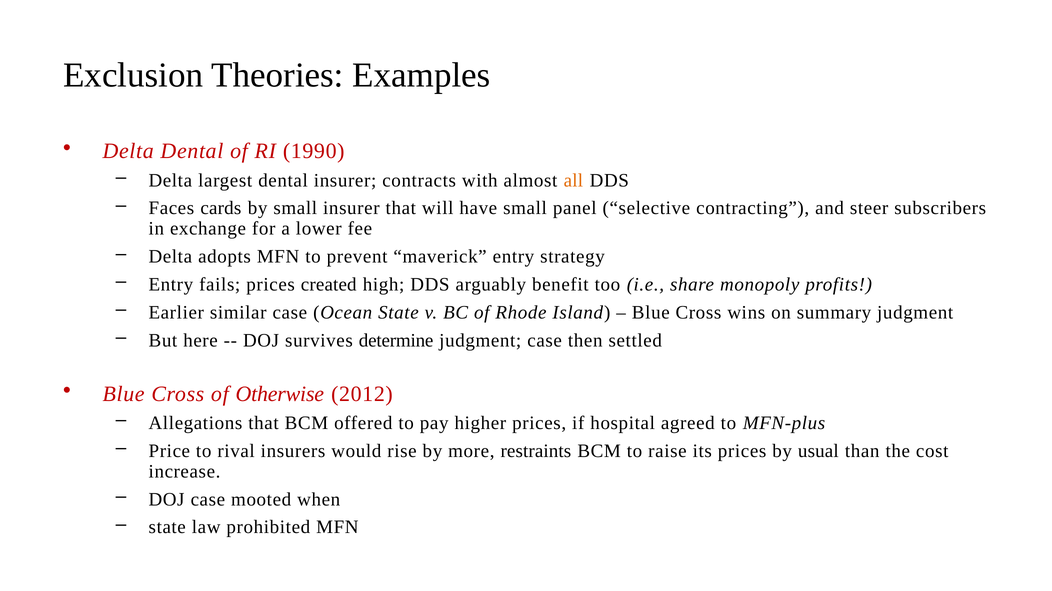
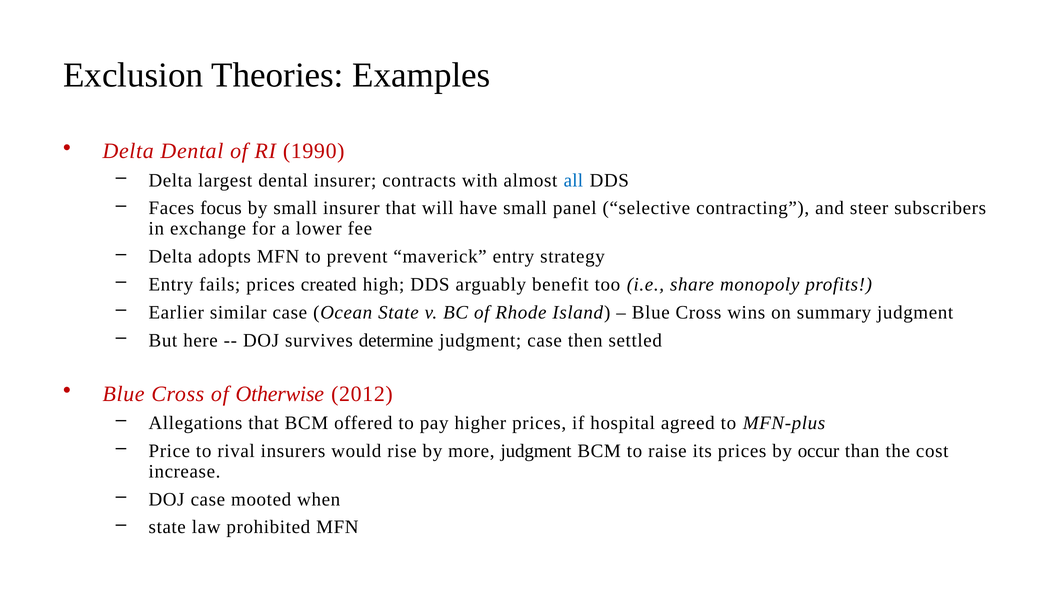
all colour: orange -> blue (573, 181)
cards: cards -> focus (221, 208)
more restraints: restraints -> judgment (536, 451)
usual: usual -> occur (819, 451)
